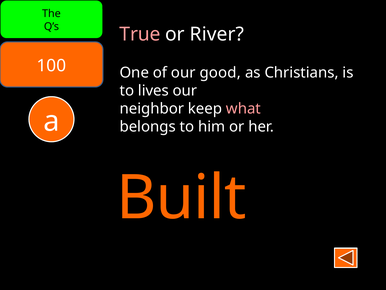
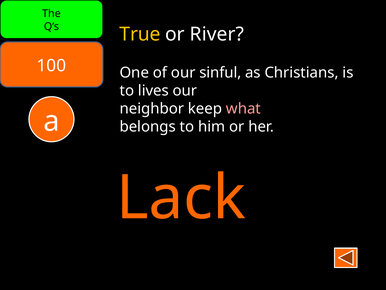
True colour: pink -> yellow (140, 34)
good: good -> sinful (220, 72)
Built: Built -> Lack (181, 198)
